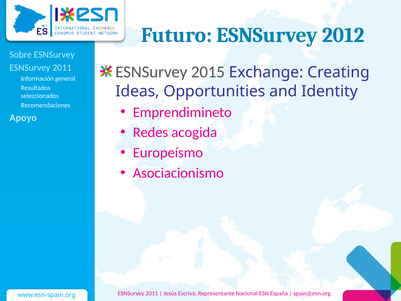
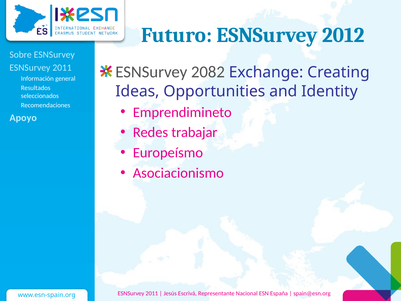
2015: 2015 -> 2082 (208, 72)
acogida: acogida -> trabajar (194, 132)
